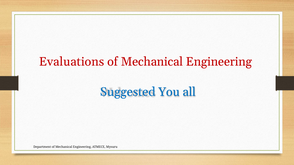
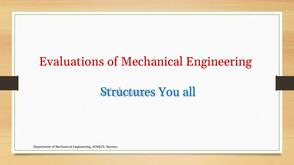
Suggested: Suggested -> Structures (128, 92)
